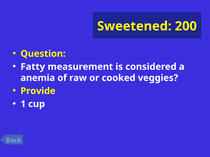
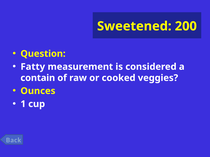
anemia: anemia -> contain (38, 78)
Provide: Provide -> Ounces (38, 91)
